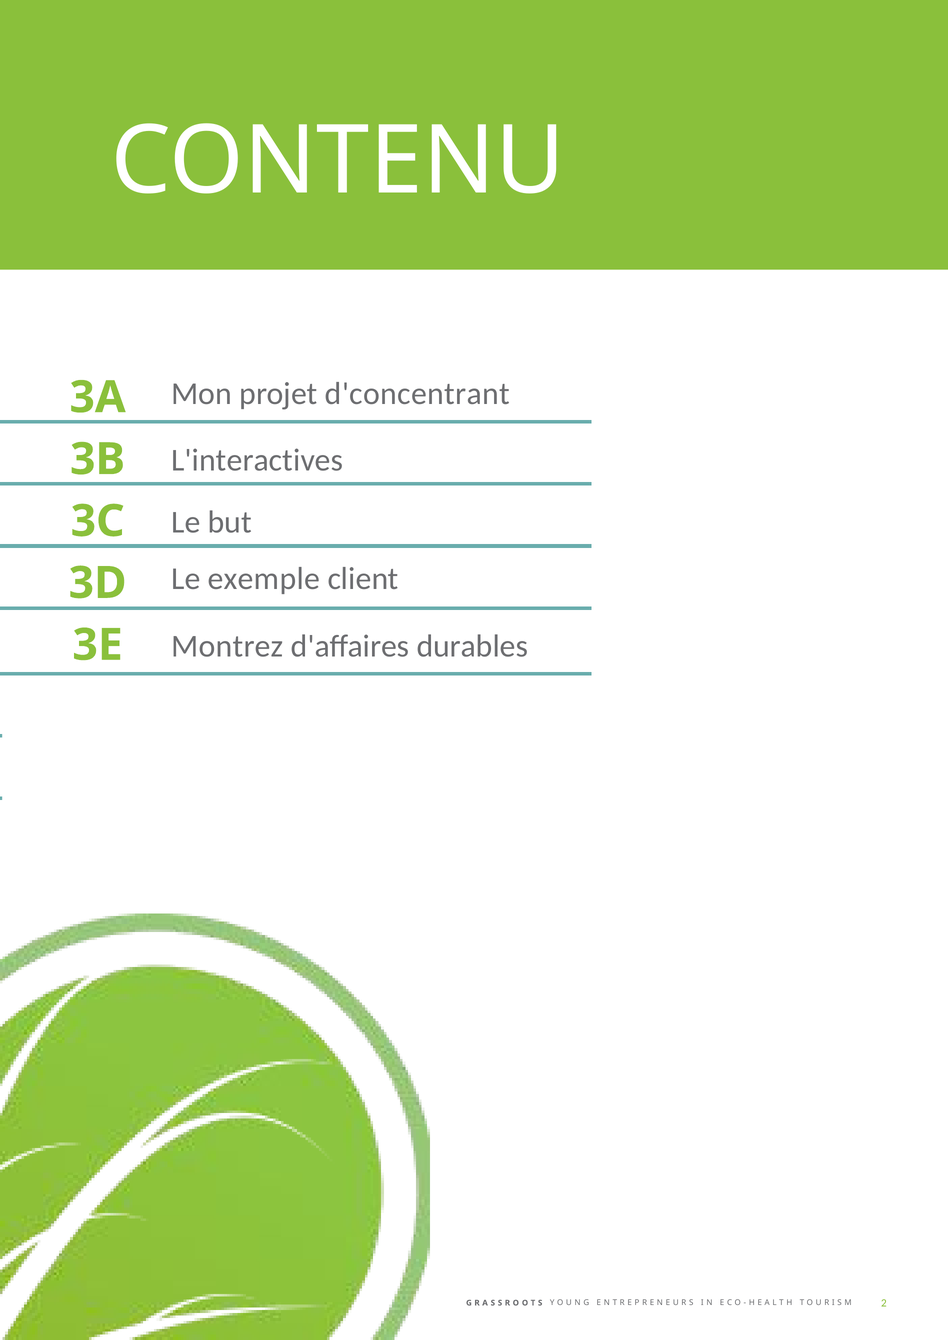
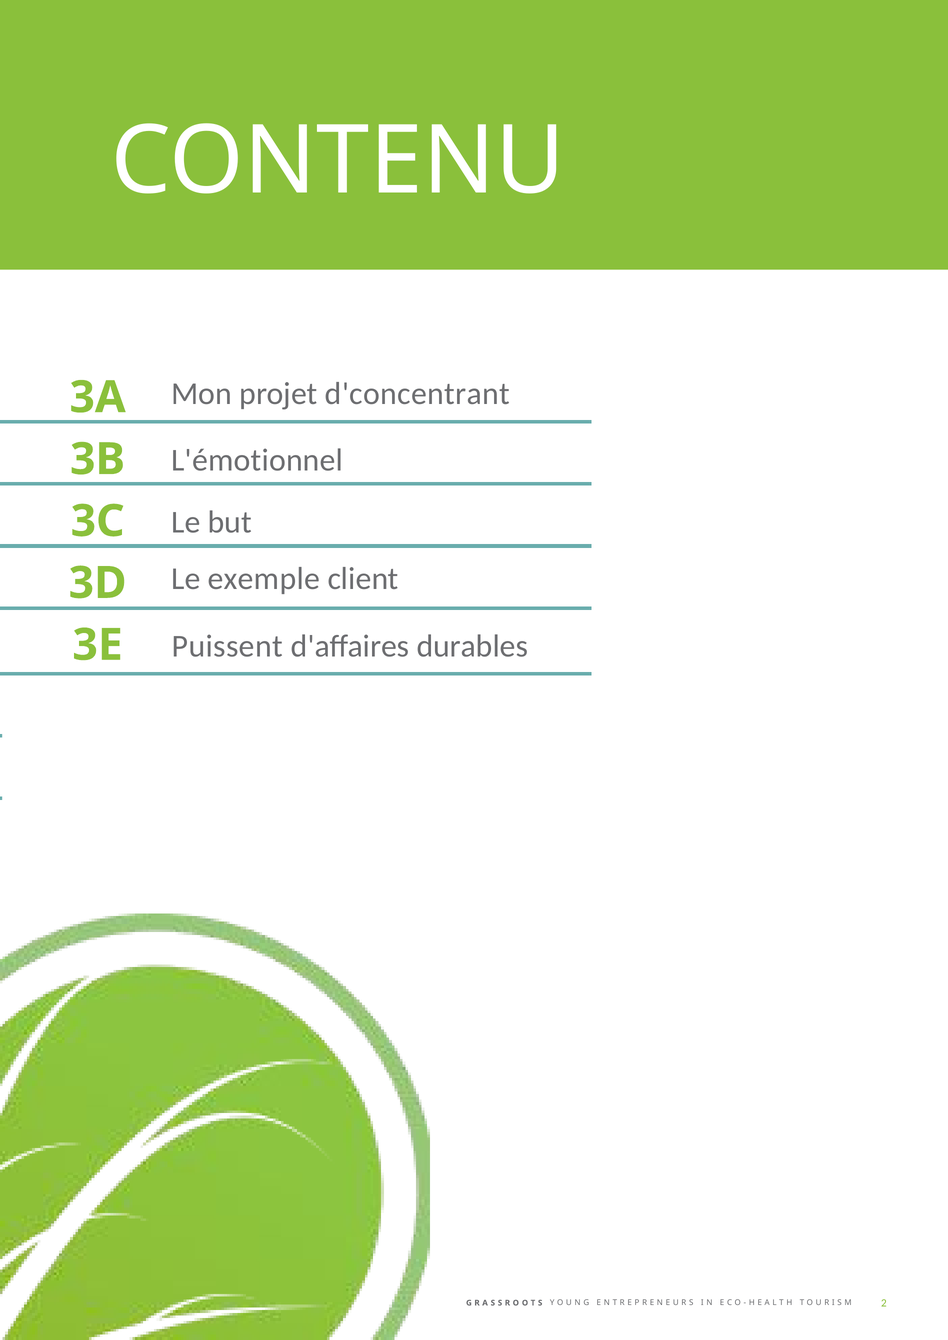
L'interactives: L'interactives -> L'émotionnel (257, 461)
Montrez: Montrez -> Puissent (227, 647)
